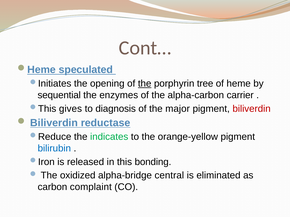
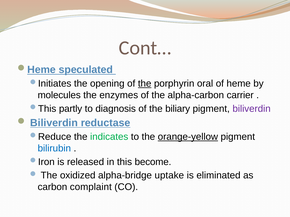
tree: tree -> oral (205, 84)
sequential: sequential -> molecules (59, 95)
gives: gives -> partly (71, 109)
major: major -> biliary (178, 109)
biliverdin colour: red -> purple (252, 109)
orange-yellow underline: none -> present (188, 137)
bonding: bonding -> become (153, 162)
central: central -> uptake (169, 176)
